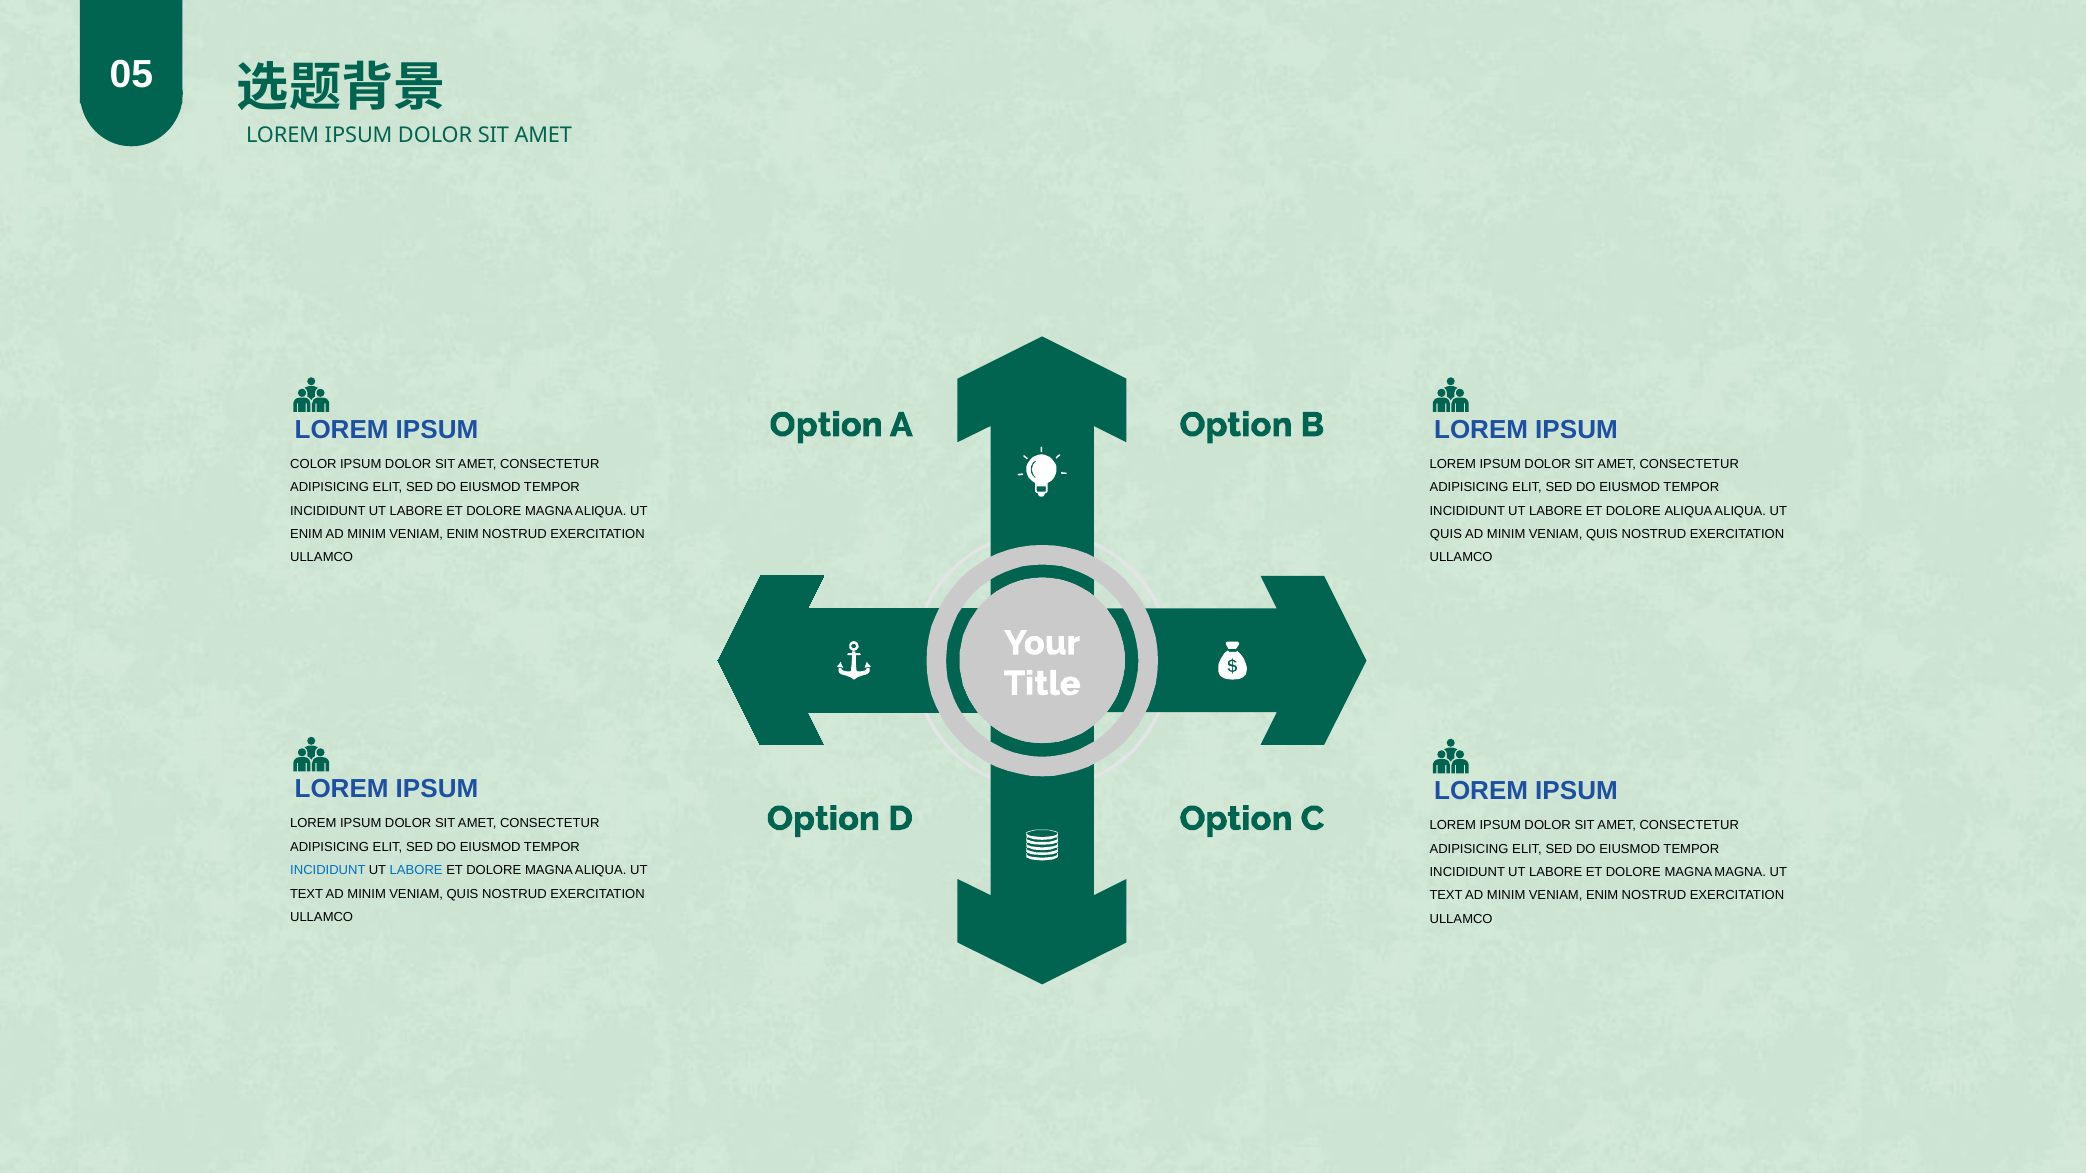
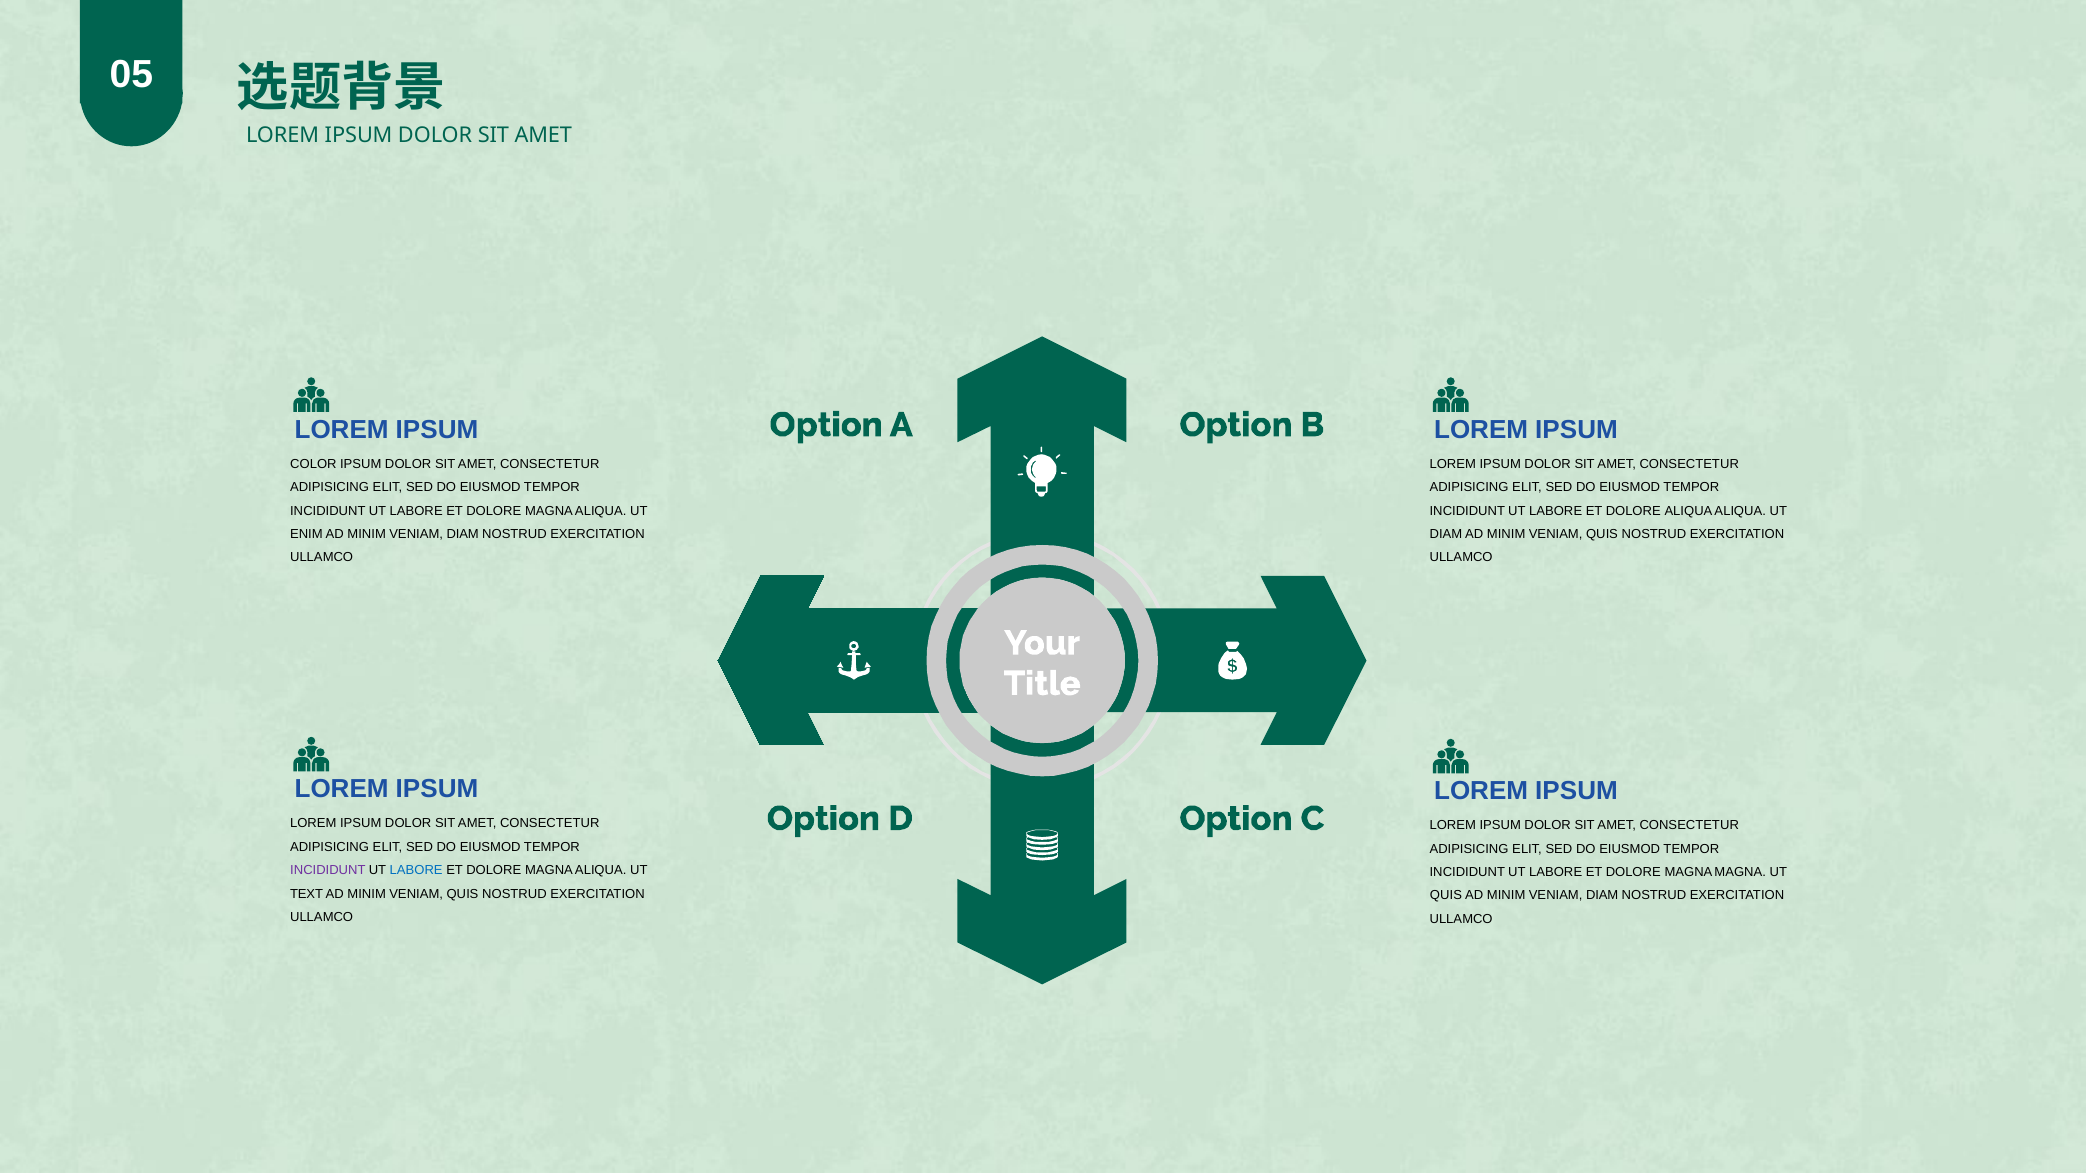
ENIM: ENIM -> DIAM (463, 534)
QUIS: QUIS -> DIAM (1446, 534)
INCIDIDUNT colour: blue -> purple (328, 871)
TEXT: TEXT -> QUIS (1446, 896)
ENIM: ENIM -> DIAM (1602, 896)
